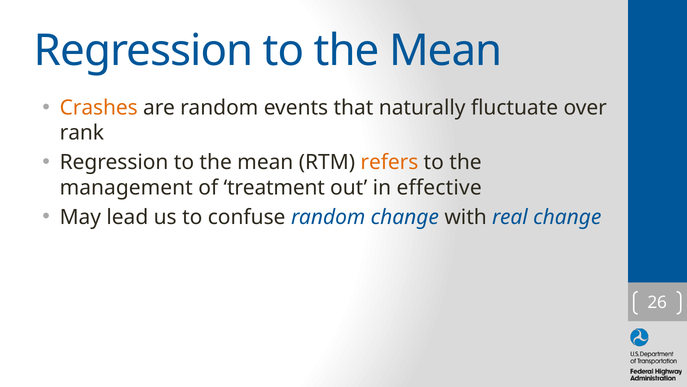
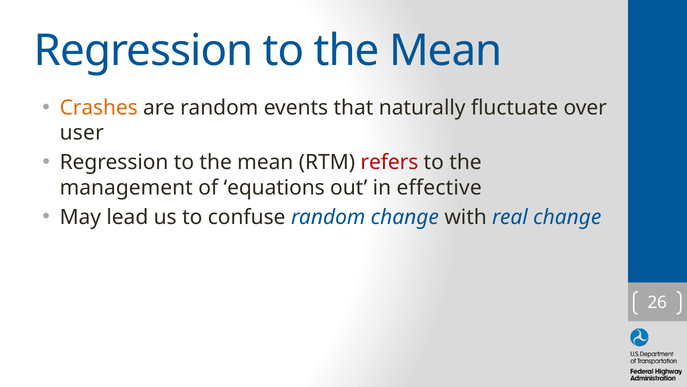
rank: rank -> user (82, 133)
refers colour: orange -> red (389, 162)
treatment: treatment -> equations (274, 187)
